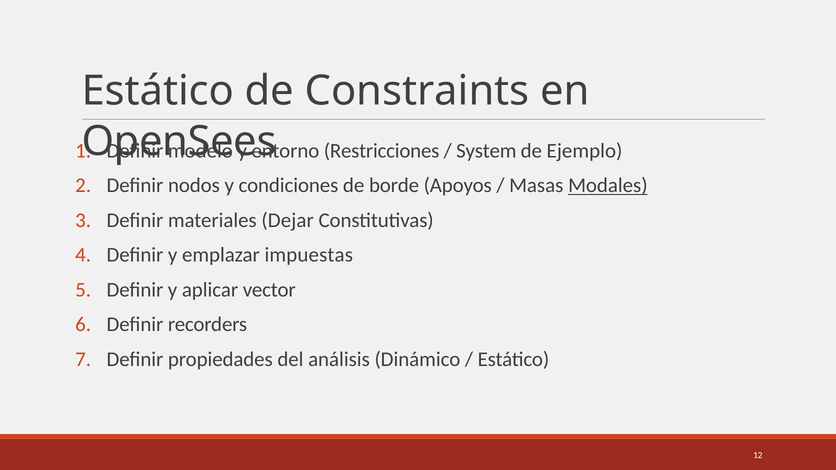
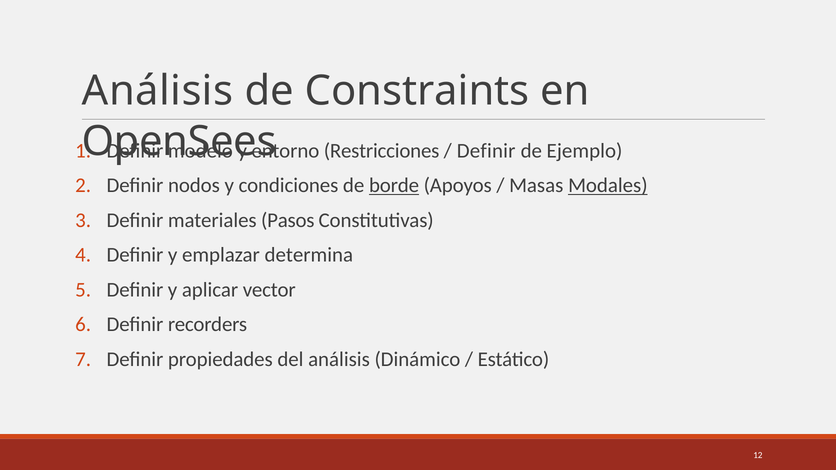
Estático: Estático -> Análisis (158, 91)
System: System -> Definir (486, 151)
borde underline: none -> present (394, 186)
Dejar: Dejar -> Pasos (288, 220)
impuestas: impuestas -> determina (309, 255)
